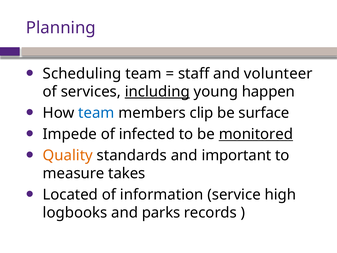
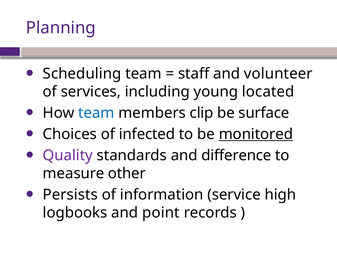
including underline: present -> none (157, 91)
happen: happen -> located (268, 91)
Impede: Impede -> Choices (70, 134)
Quality colour: orange -> purple (68, 155)
important: important -> difference (236, 155)
takes: takes -> other (127, 173)
Located: Located -> Persists (70, 194)
parks: parks -> point (161, 212)
